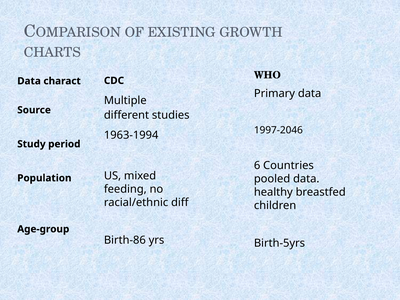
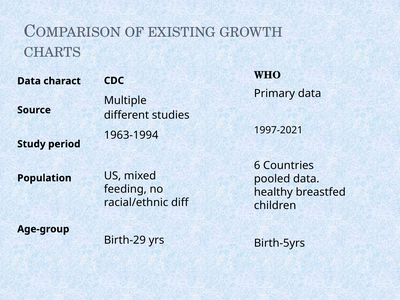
1997-2046: 1997-2046 -> 1997-2021 (278, 130)
Birth-86: Birth-86 -> Birth-29 (125, 240)
